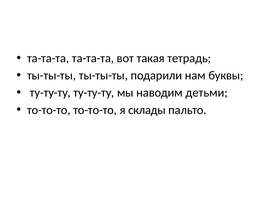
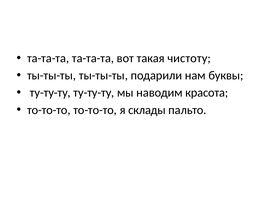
тетрадь: тетрадь -> чистоту (189, 58)
детьми: детьми -> красота (207, 93)
